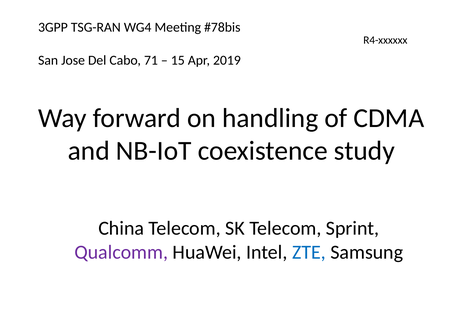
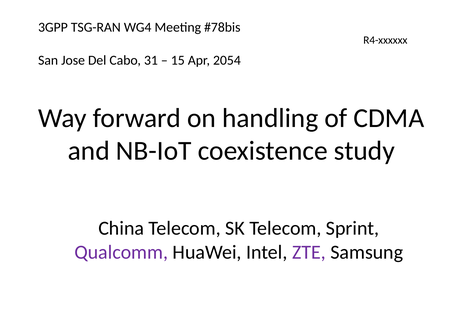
71: 71 -> 31 (151, 60)
2019: 2019 -> 2054 (227, 60)
ZTE colour: blue -> purple (309, 253)
